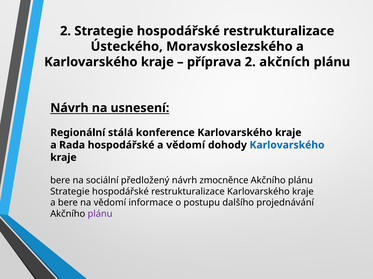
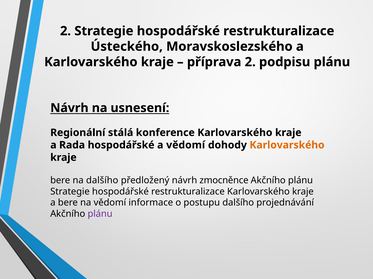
akčních: akčních -> podpisu (285, 62)
Karlovarského colour: blue -> orange (287, 145)
na sociální: sociální -> dalšího (102, 181)
